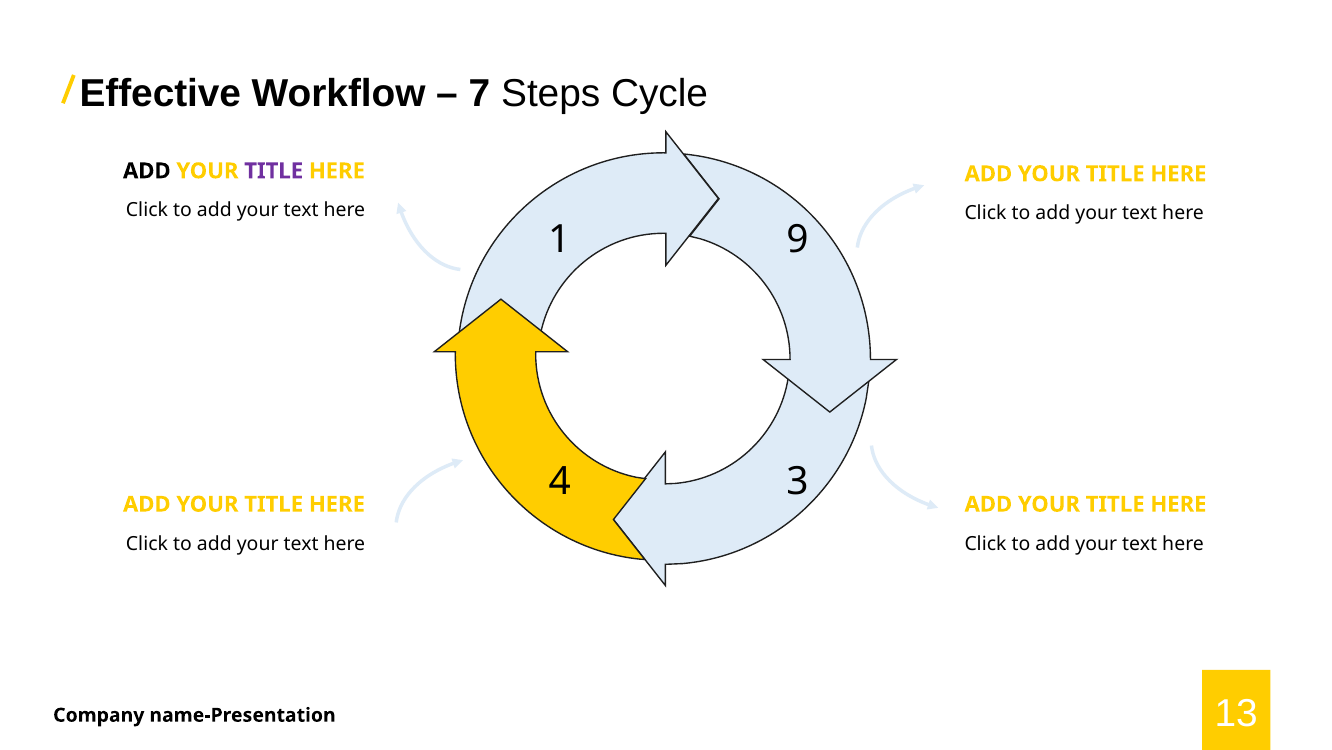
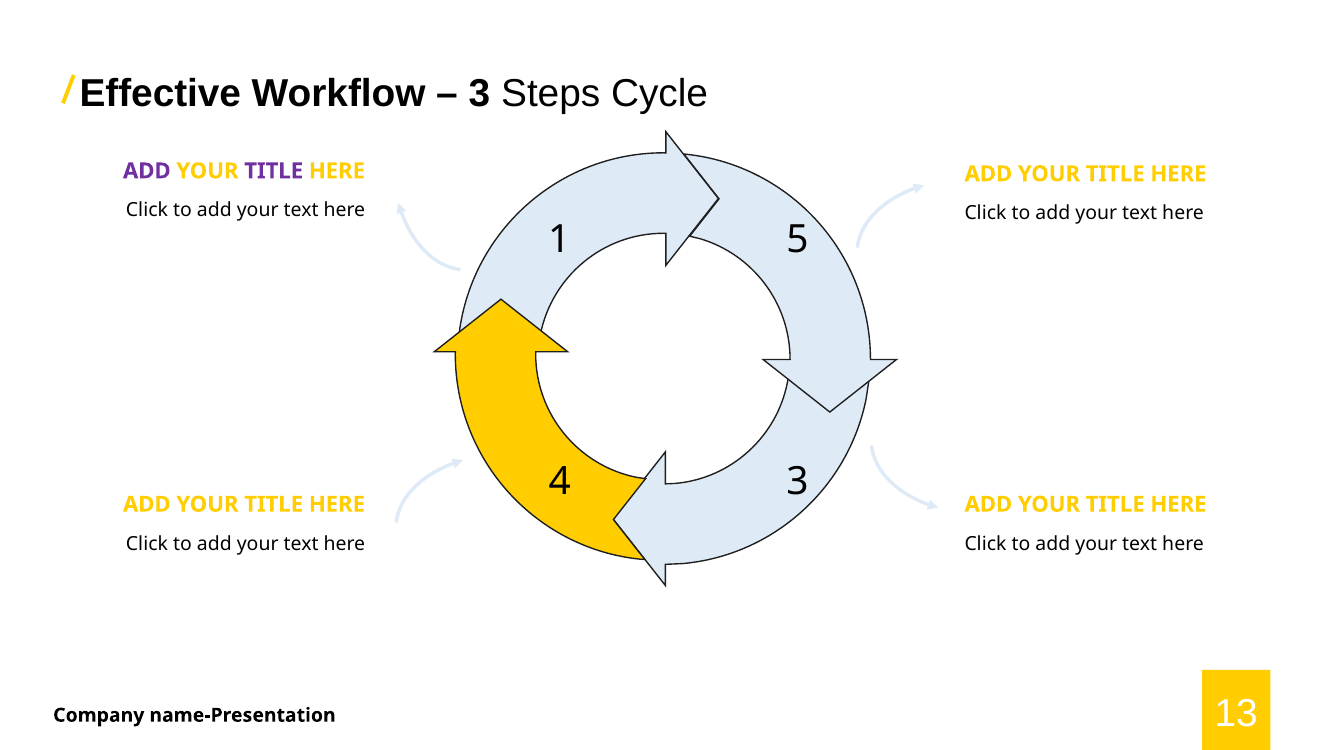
7: 7 -> 3 (479, 93)
ADD colour: black -> purple (147, 171)
9: 9 -> 5 (798, 240)
